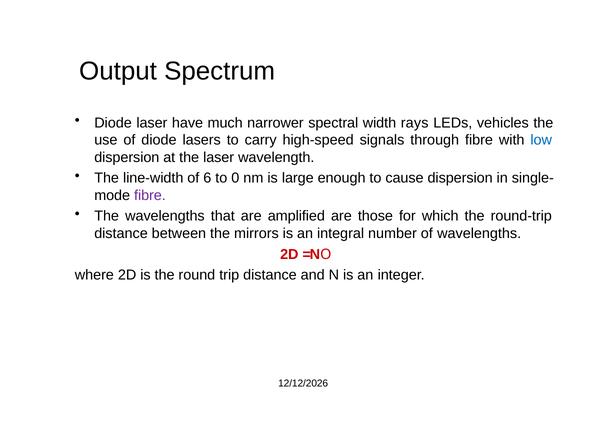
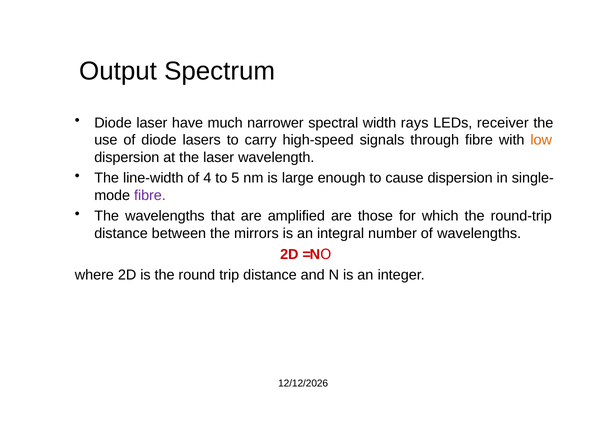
vehicles: vehicles -> receiver (503, 123)
low colour: blue -> orange (541, 140)
6: 6 -> 4 (207, 178)
0: 0 -> 5 (235, 178)
